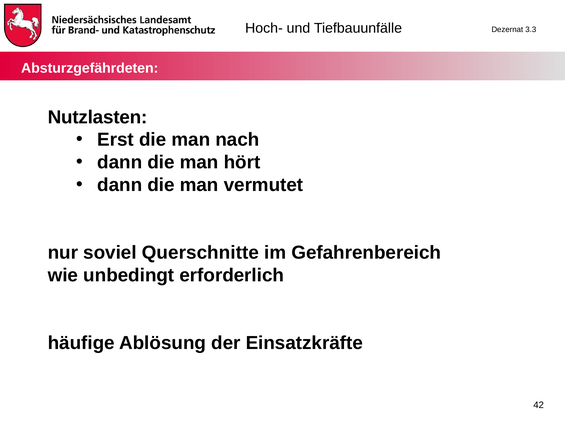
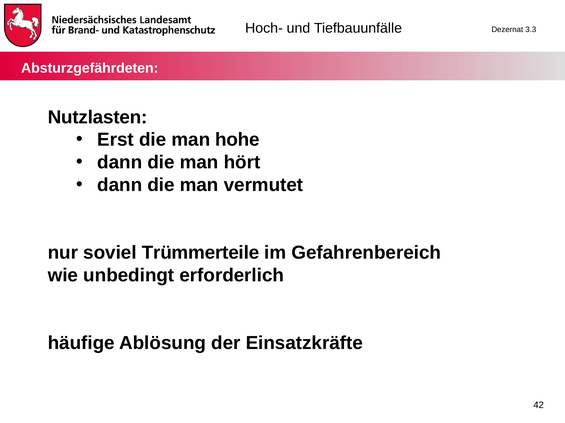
nach: nach -> hohe (237, 140)
Querschnitte: Querschnitte -> Trümmerteile (201, 253)
